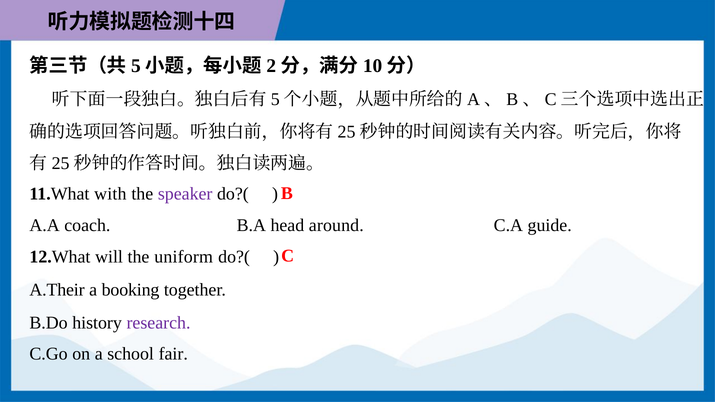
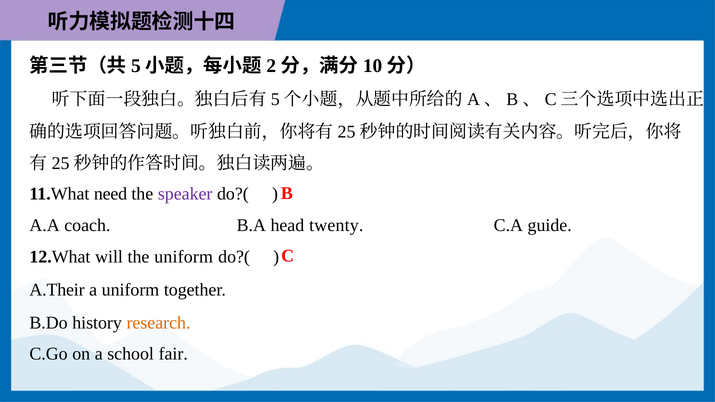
with: with -> need (111, 194)
around: around -> twenty (336, 226)
a booking: booking -> uniform (130, 290)
research colour: purple -> orange (159, 323)
